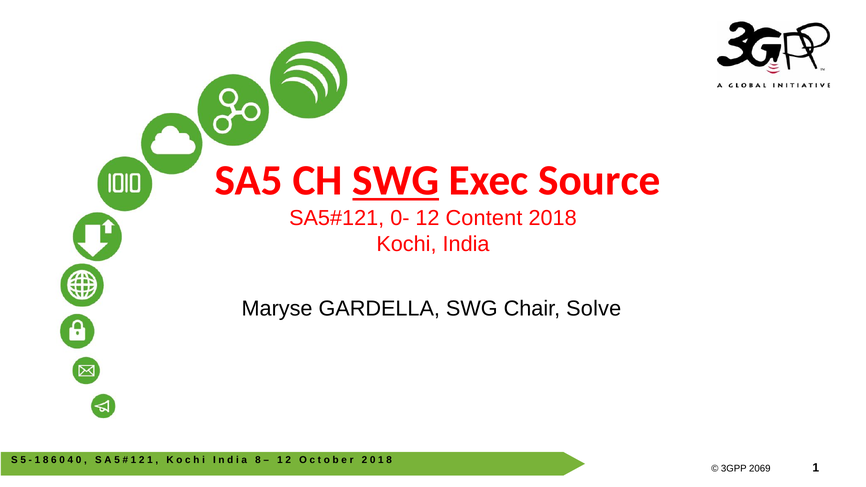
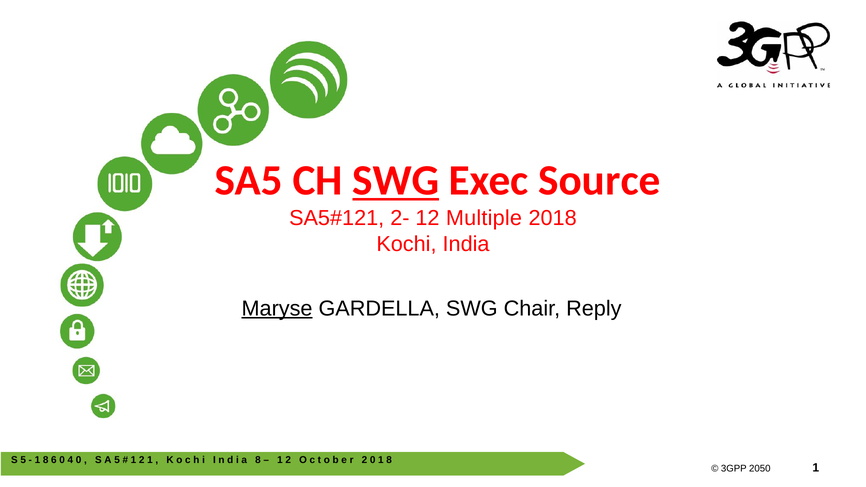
0-: 0- -> 2- (400, 218)
Content: Content -> Multiple (484, 218)
Maryse underline: none -> present (277, 308)
Solve: Solve -> Reply (594, 308)
2069: 2069 -> 2050 (760, 469)
